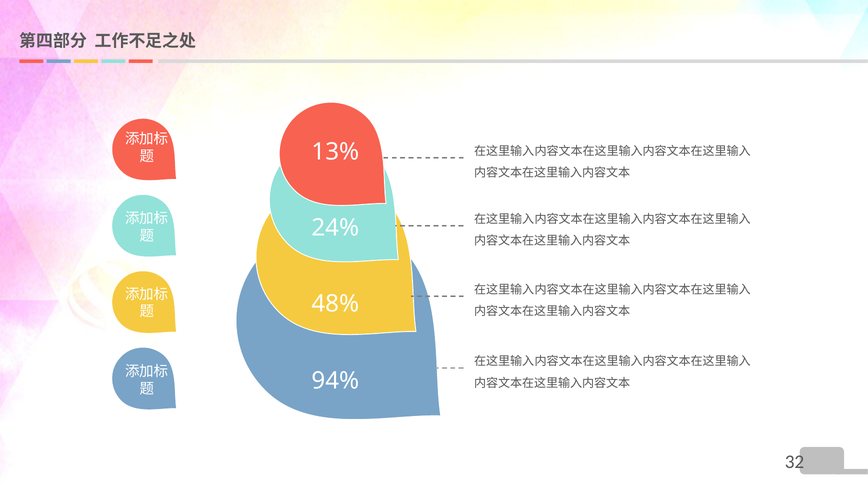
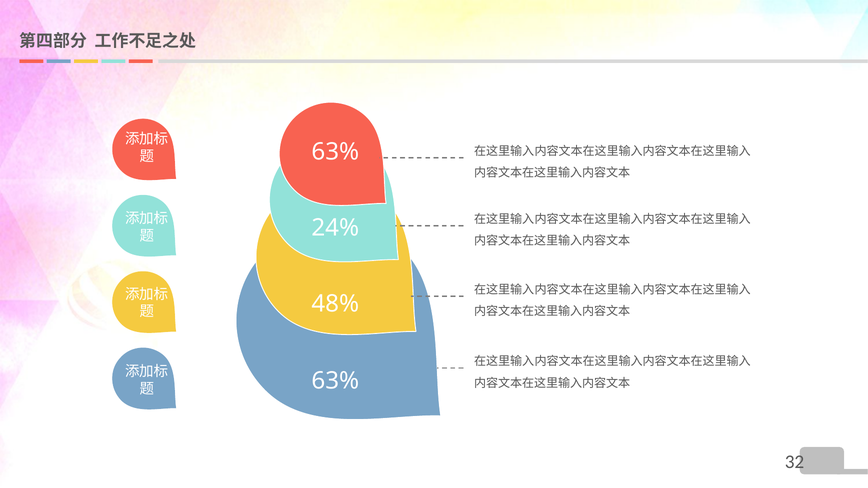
13%: 13% -> 63% (335, 152)
94%: 94% -> 63% (335, 381)
